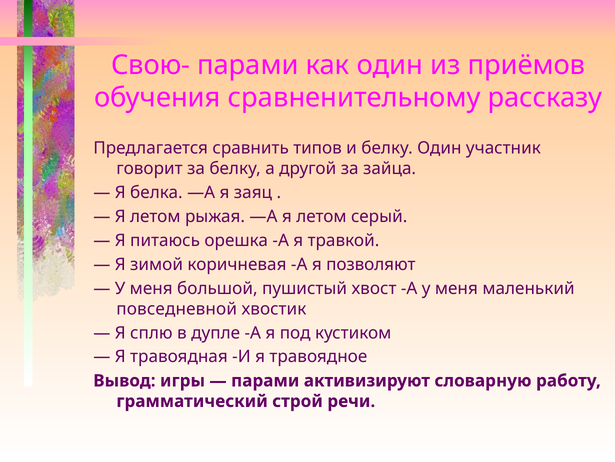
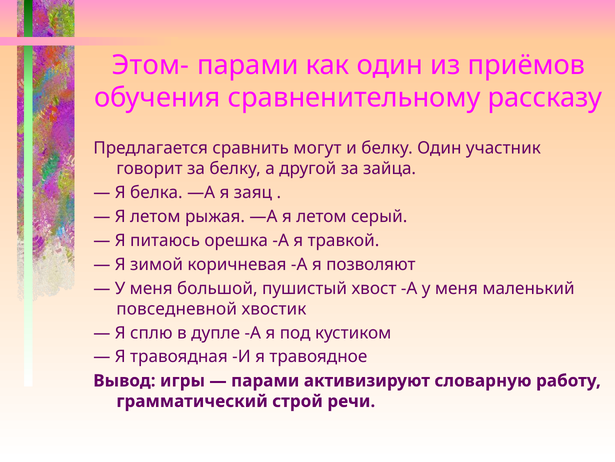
Свою-: Свою- -> Этом- (150, 65)
типов: типов -> могут (317, 148)
